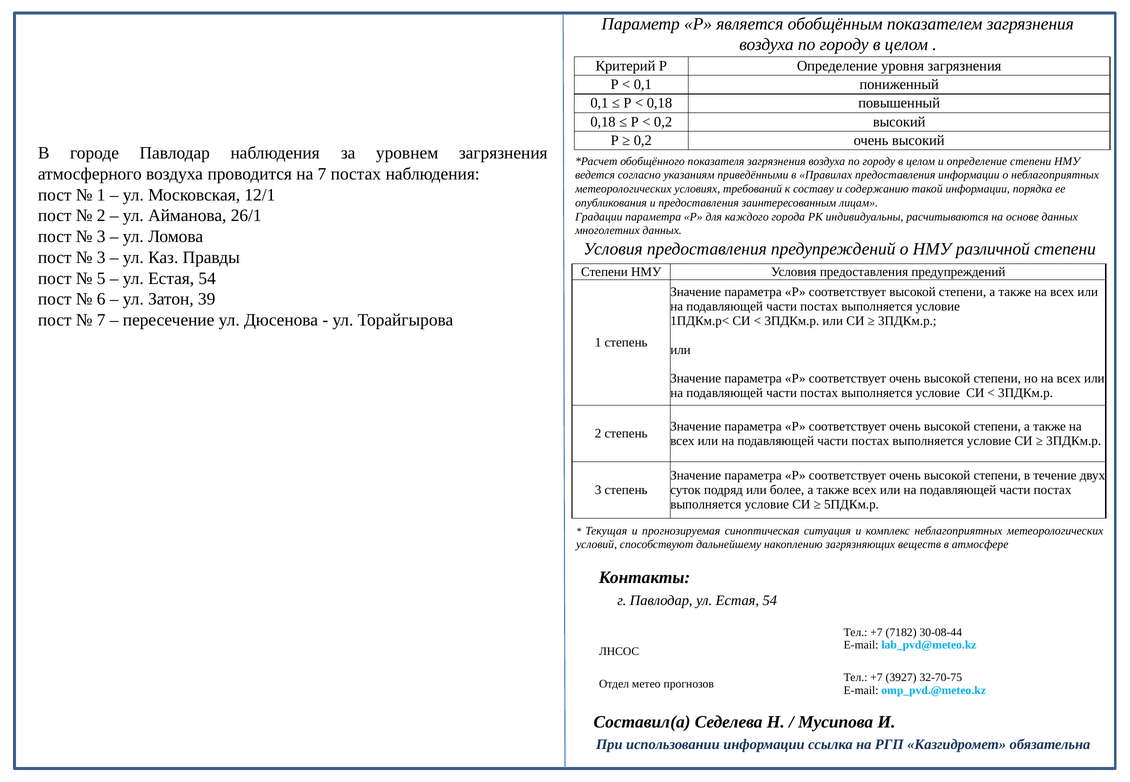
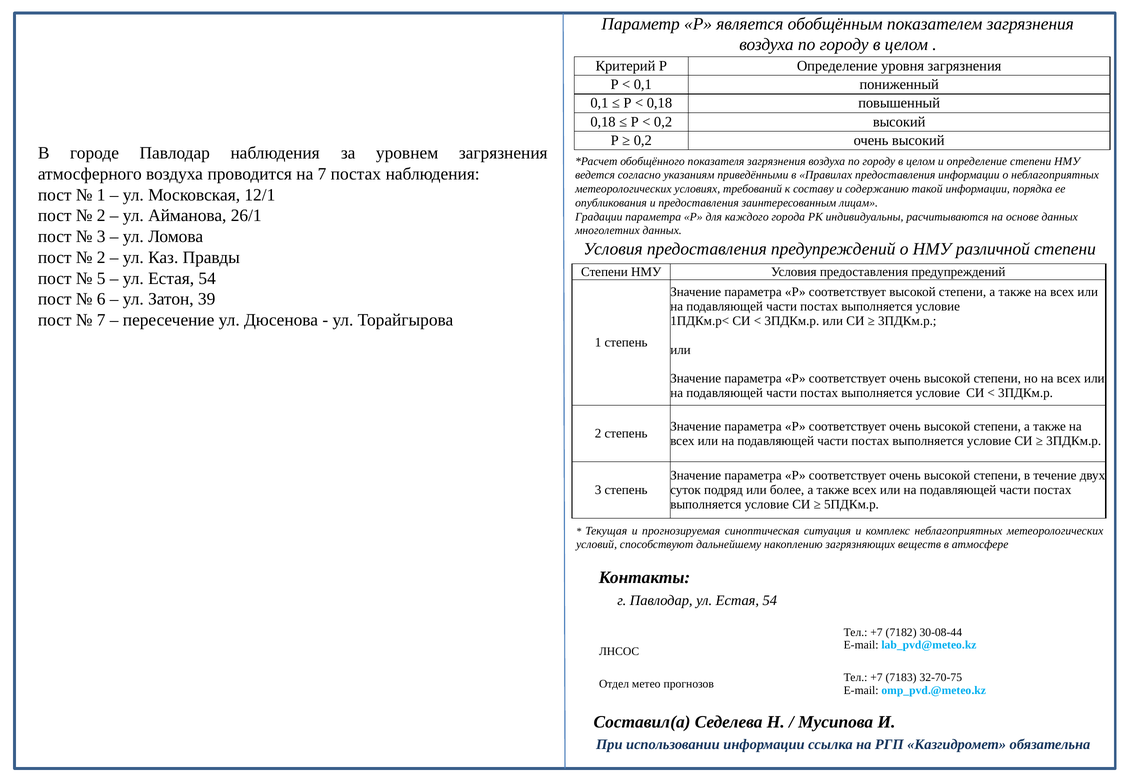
3: 3 -> 2 (101, 258)
3927: 3927 -> 7183 (901, 678)
